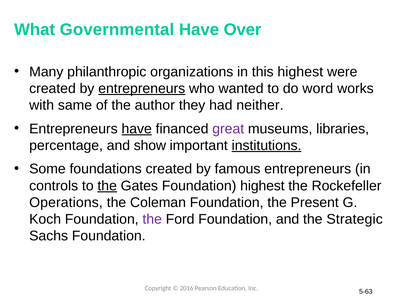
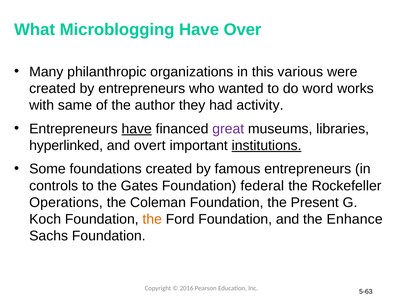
Governmental: Governmental -> Microblogging (117, 30)
this highest: highest -> various (300, 72)
entrepreneurs underline: present -> none (142, 89)
neither: neither -> activity (260, 105)
percentage: percentage -> hyperlinked (66, 146)
show: show -> overt (150, 146)
the underline: present -> none (107, 186)
Foundation highest: highest -> federal (262, 186)
the colour: purple -> orange (152, 219)
Strategic: Strategic -> Enhance (355, 219)
